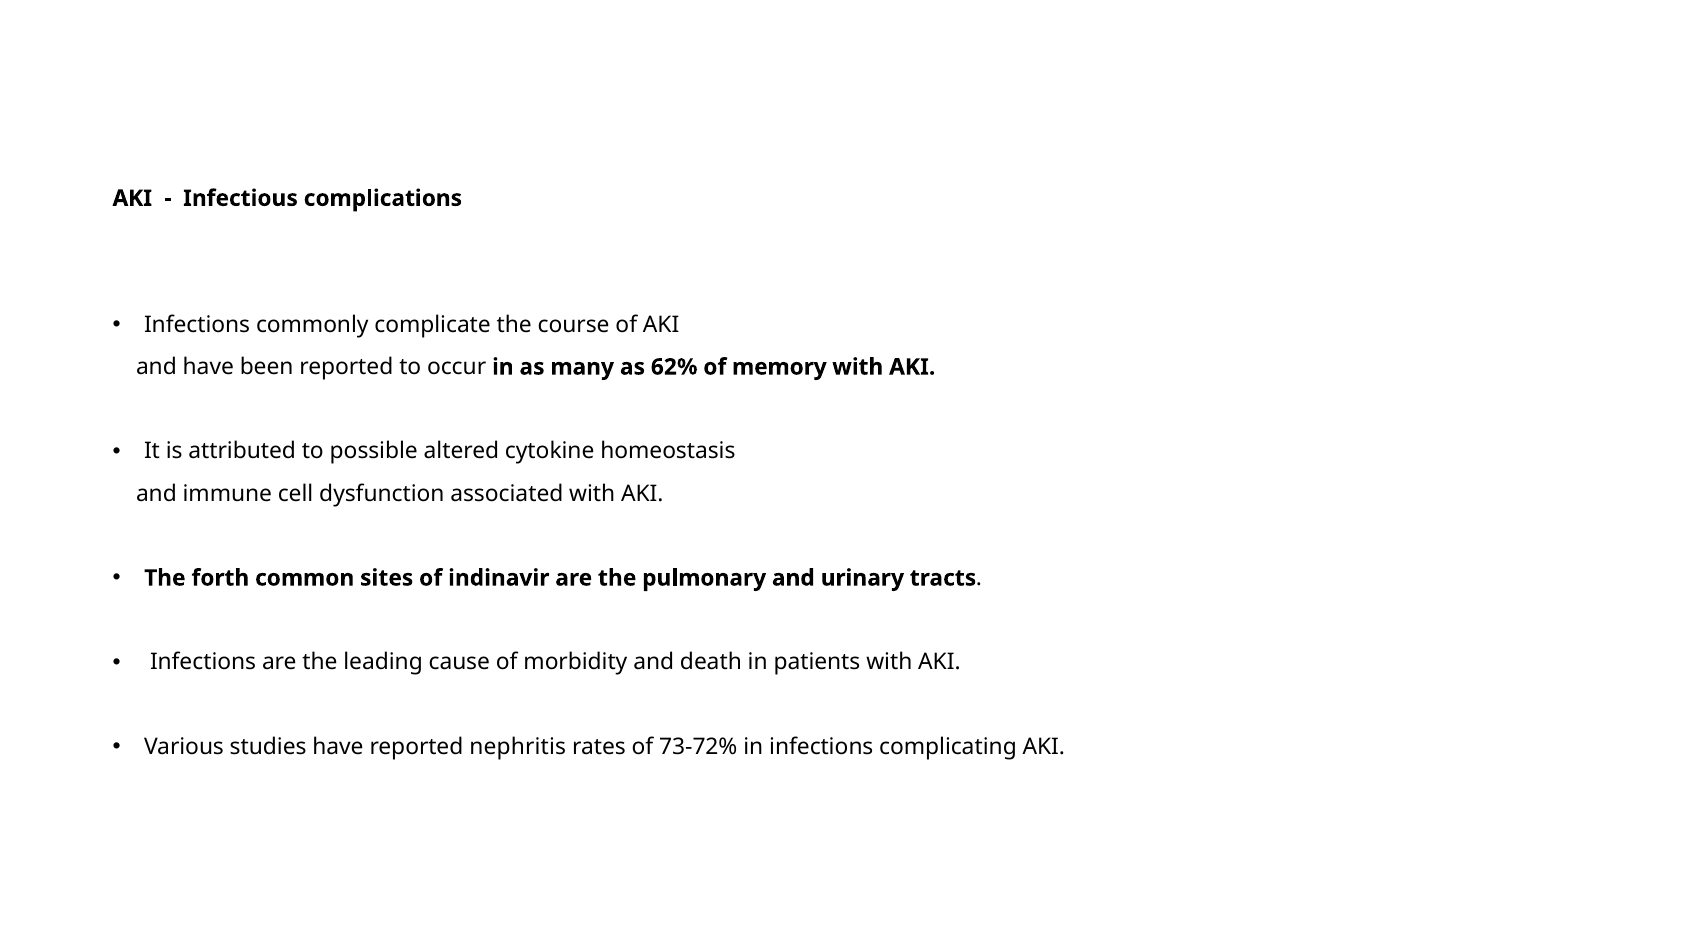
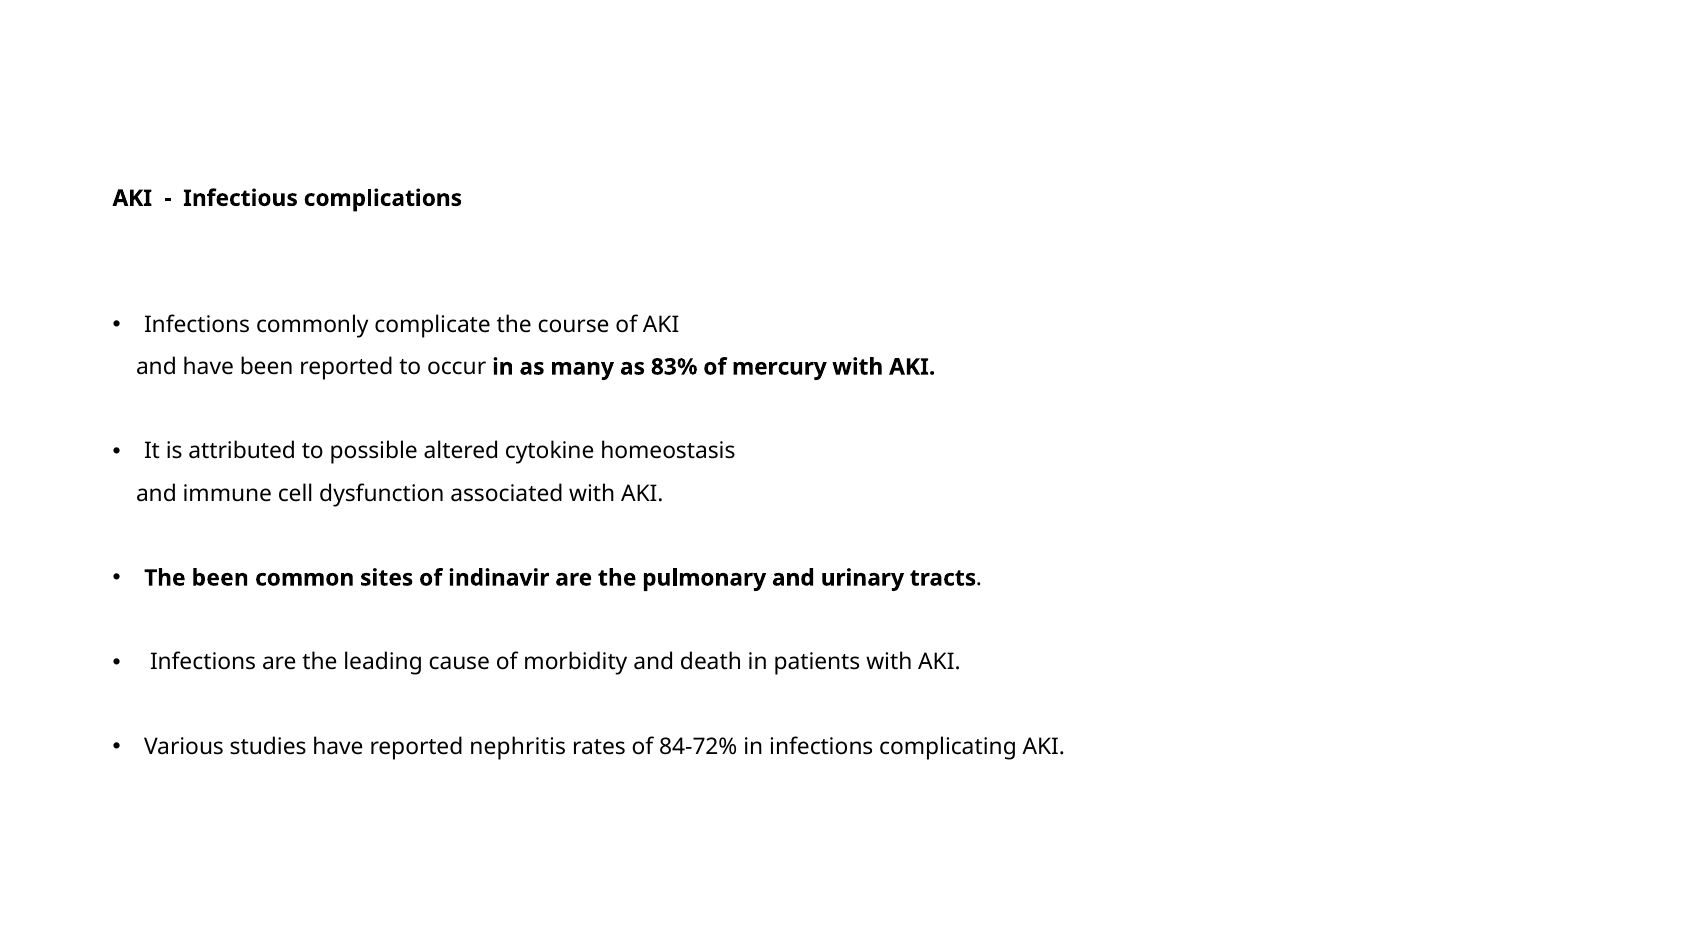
62%: 62% -> 83% (674, 367)
memory: memory -> mercury (779, 367)
The forth: forth -> been (220, 578)
73-72%: 73-72% -> 84-72% (698, 747)
